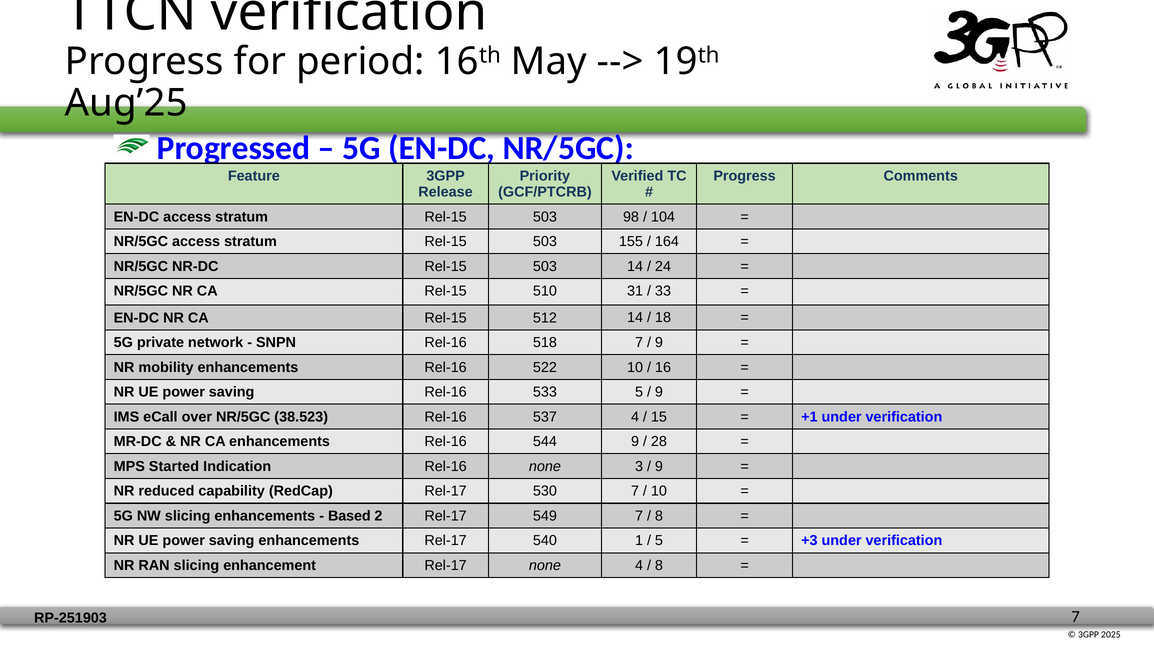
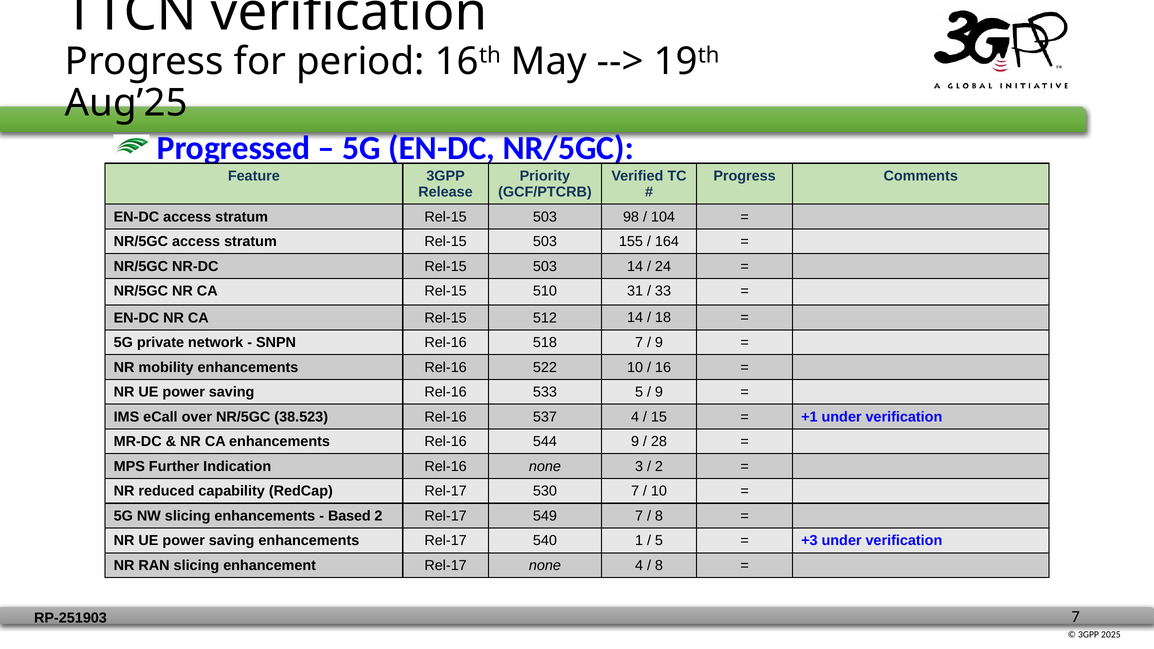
Started: Started -> Further (174, 466)
9: 9 -> 2 (659, 466)
